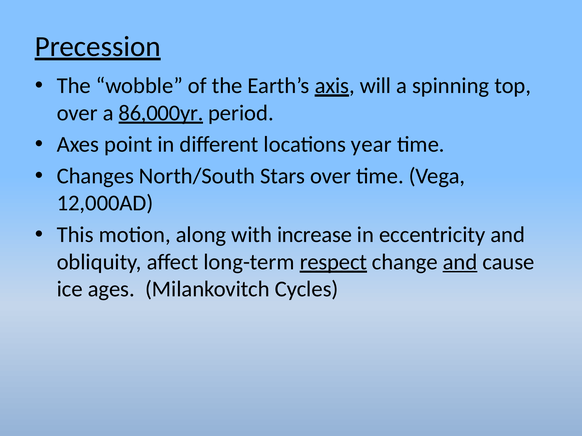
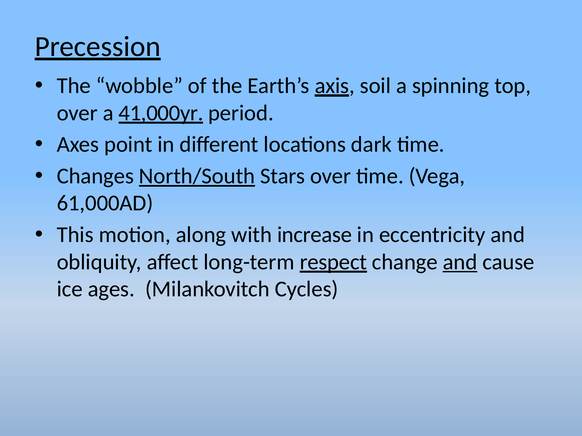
will: will -> soil (375, 86)
86,000yr: 86,000yr -> 41,000yr (161, 113)
year: year -> dark (371, 145)
North/South underline: none -> present (197, 176)
12,000AD: 12,000AD -> 61,000AD (105, 203)
